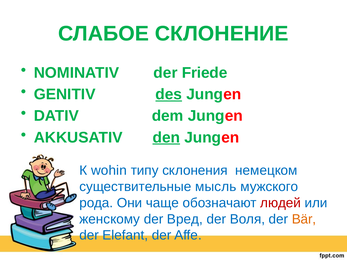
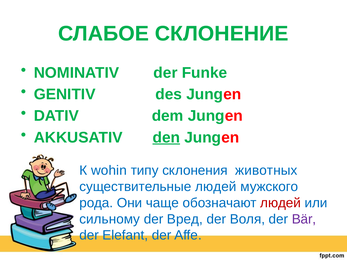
Friede: Friede -> Funke (204, 73)
des underline: present -> none (169, 94)
немецком: немецком -> животных (266, 171)
существительные мысль: мысль -> людей (216, 187)
женскому: женскому -> сильному (110, 219)
Bär colour: orange -> purple (304, 219)
